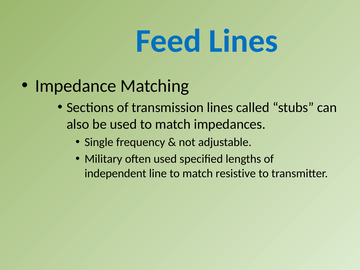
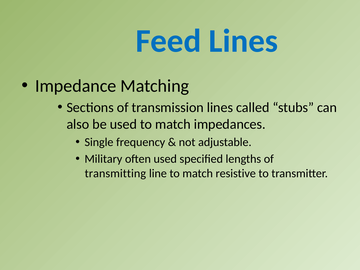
independent: independent -> transmitting (115, 173)
